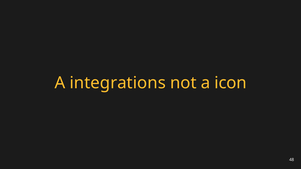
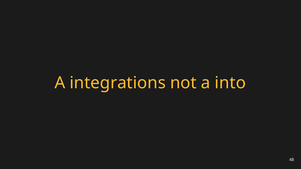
icon: icon -> into (230, 83)
